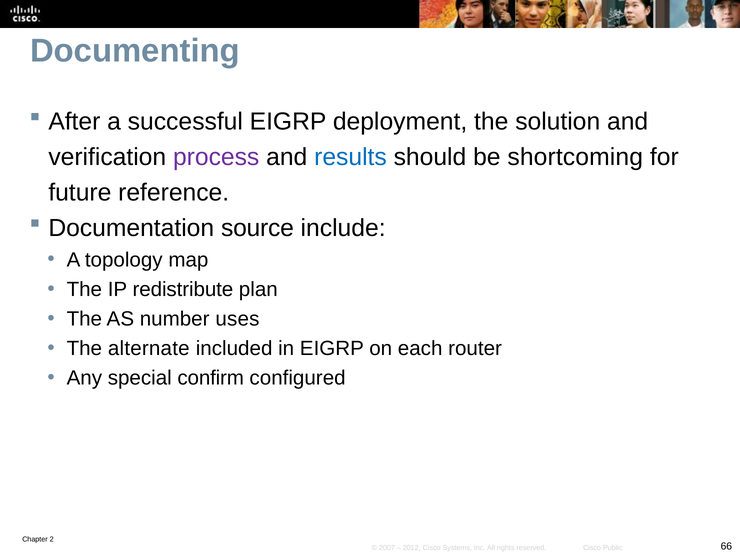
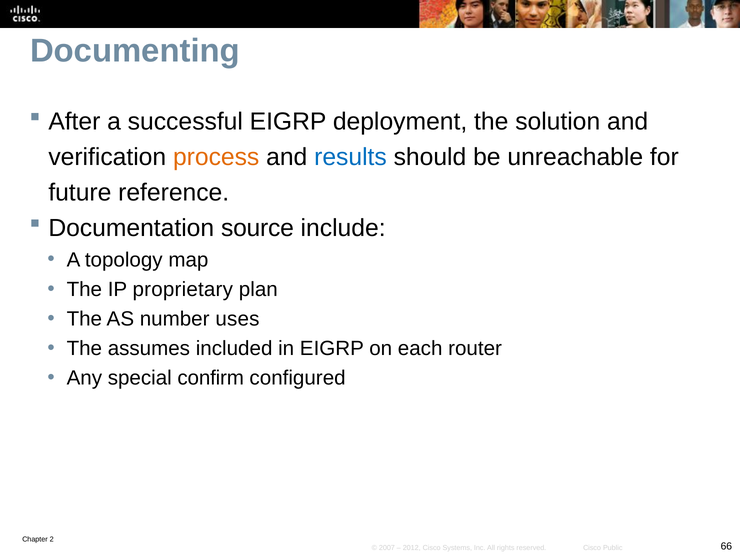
process colour: purple -> orange (216, 157)
shortcoming: shortcoming -> unreachable (575, 157)
redistribute: redistribute -> proprietary (183, 289)
alternate: alternate -> assumes (149, 349)
